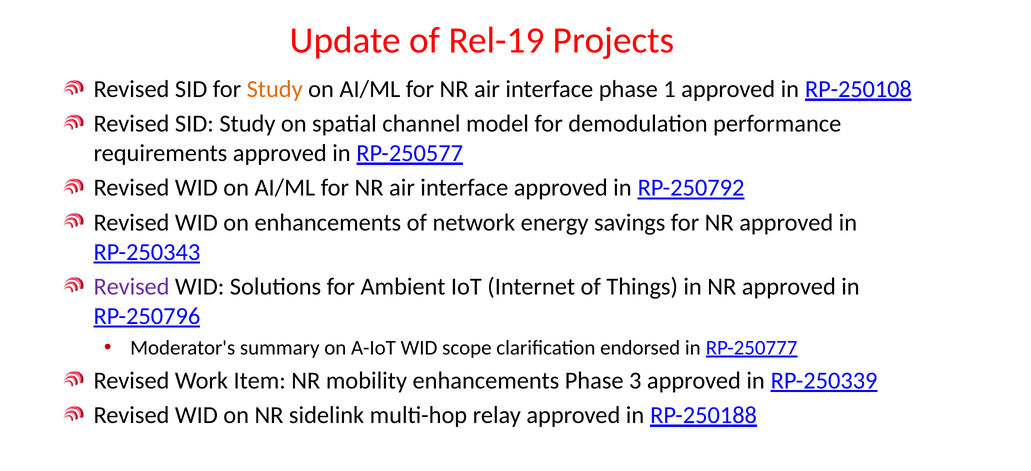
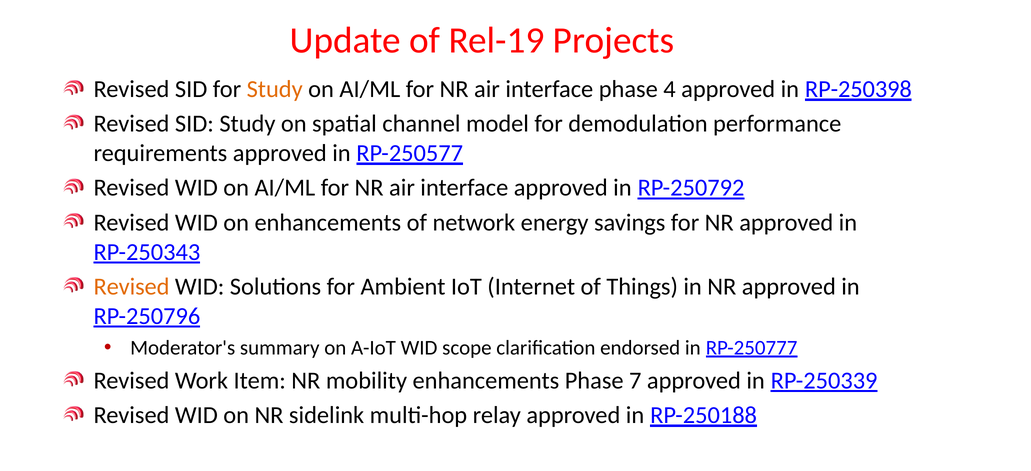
1: 1 -> 4 (669, 89)
RP-250108: RP-250108 -> RP-250398 (858, 89)
Revised colour: purple -> orange (132, 287)
3: 3 -> 7 (635, 381)
